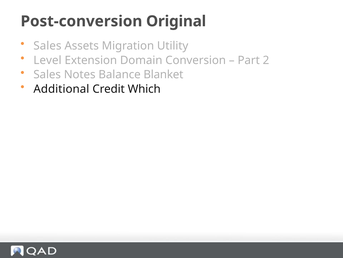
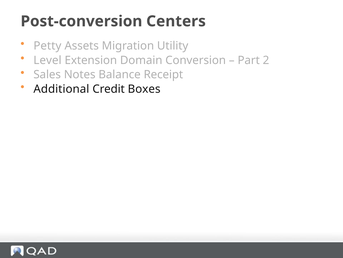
Original: Original -> Centers (176, 21)
Sales: Sales -> Petty (47, 46)
Blanket: Blanket -> Receipt (163, 74)
Which: Which -> Boxes (144, 89)
